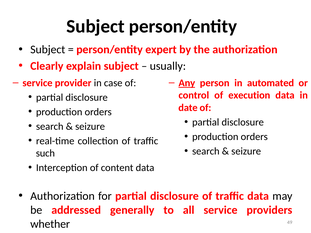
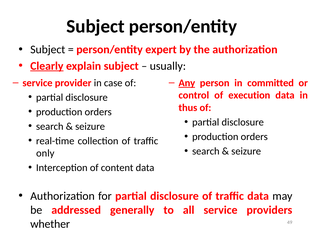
Clearly underline: none -> present (47, 66)
automated: automated -> committed (271, 83)
date: date -> thus (188, 108)
such: such -> only (45, 153)
